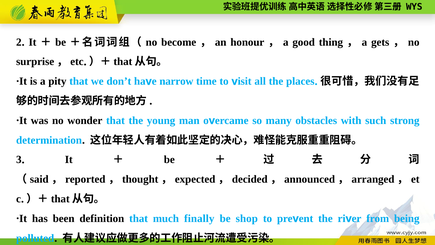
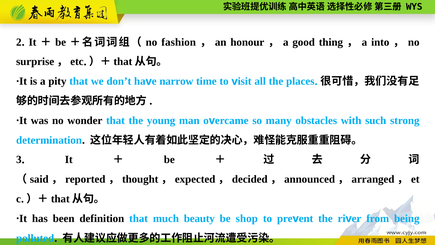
become: become -> fashion (179, 42)
gets: gets -> into (380, 42)
finally: finally -> beauty (199, 218)
